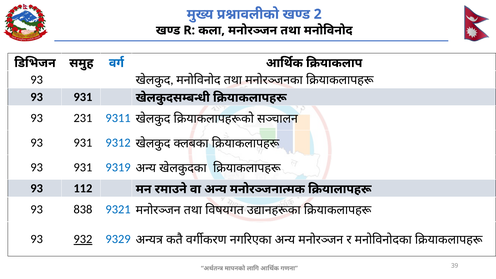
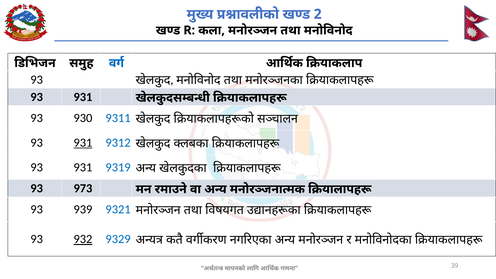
231: 231 -> 930 (83, 118)
931 underline: none -> present (83, 143)
112: 112 -> 973 (83, 188)
838: 838 -> 939 (83, 210)
